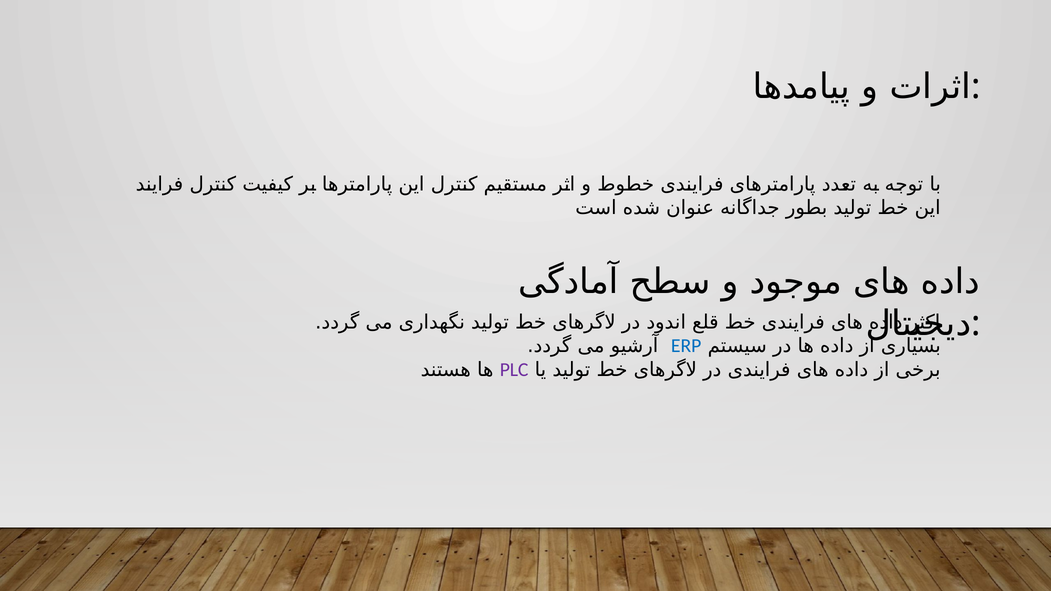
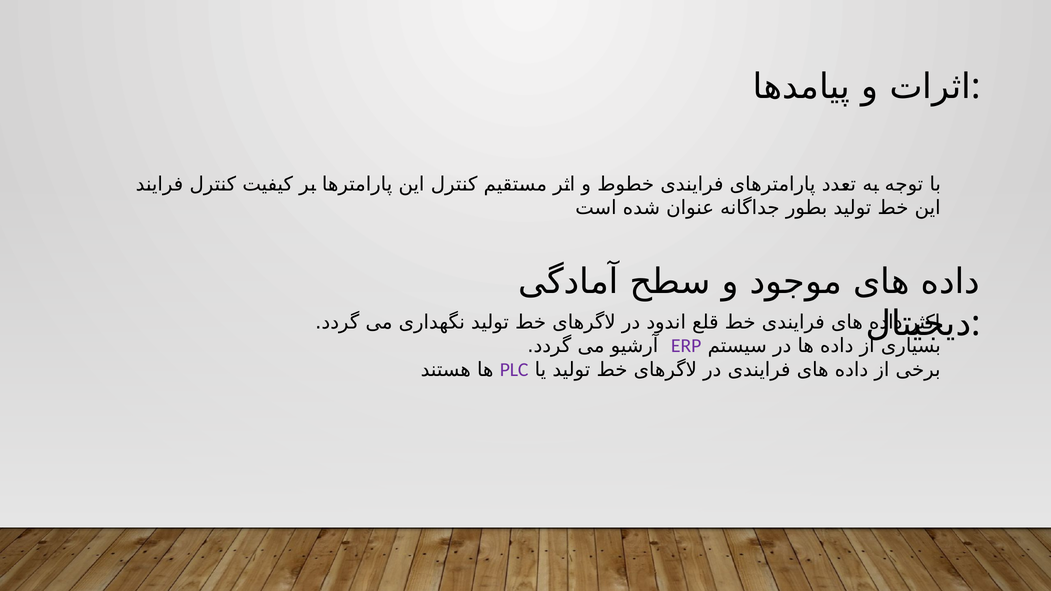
ERP colour: blue -> purple (686, 346)
